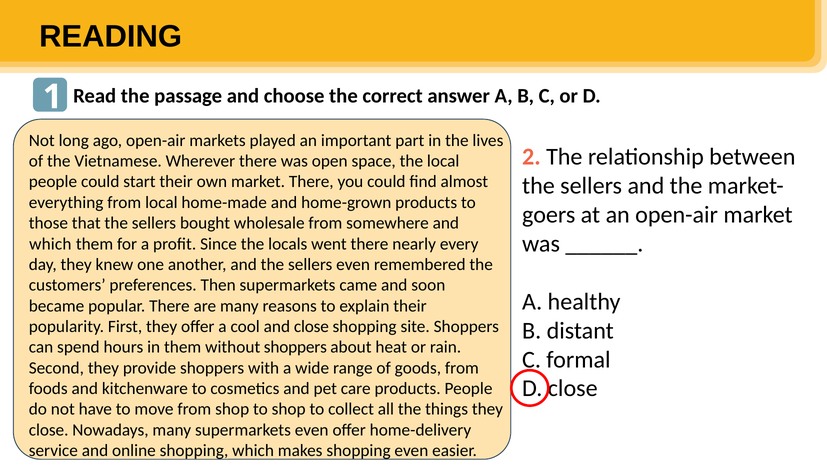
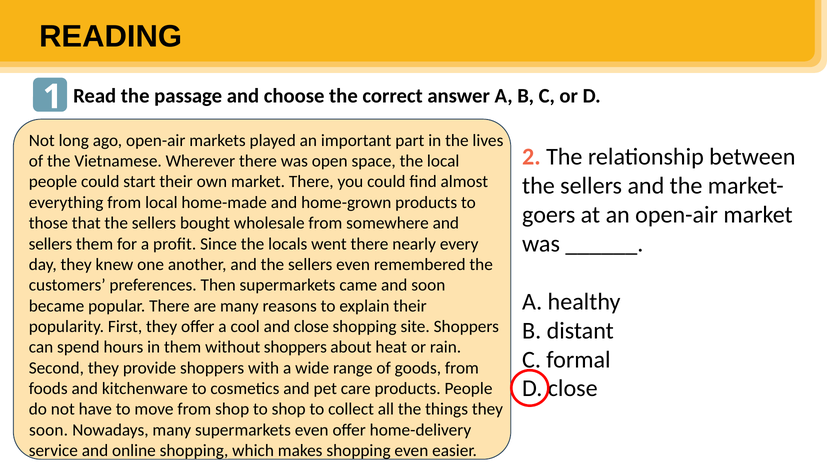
which: which -> sellers (50, 244)
close: close -> soon (49, 430)
